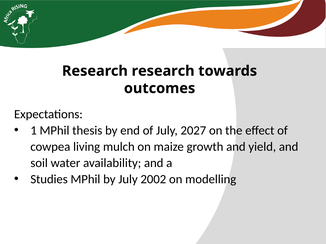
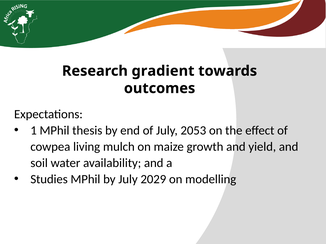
Research research: research -> gradient (163, 71)
2027: 2027 -> 2053 (193, 131)
2002: 2002 -> 2029 (153, 180)
